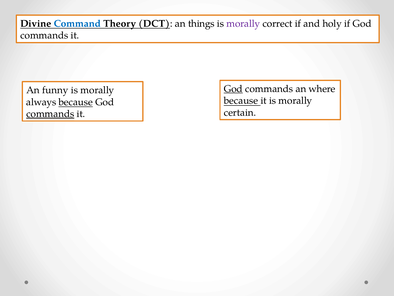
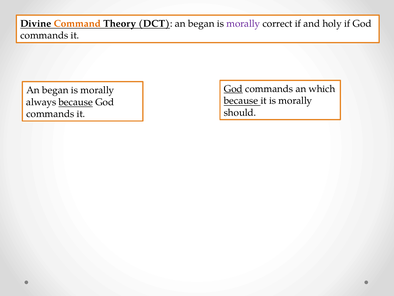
Command colour: blue -> orange (77, 24)
DCT an things: things -> began (201, 24)
where: where -> which (322, 89)
funny: funny -> began (55, 90)
certain: certain -> should (240, 112)
commands underline: present -> none (50, 114)
